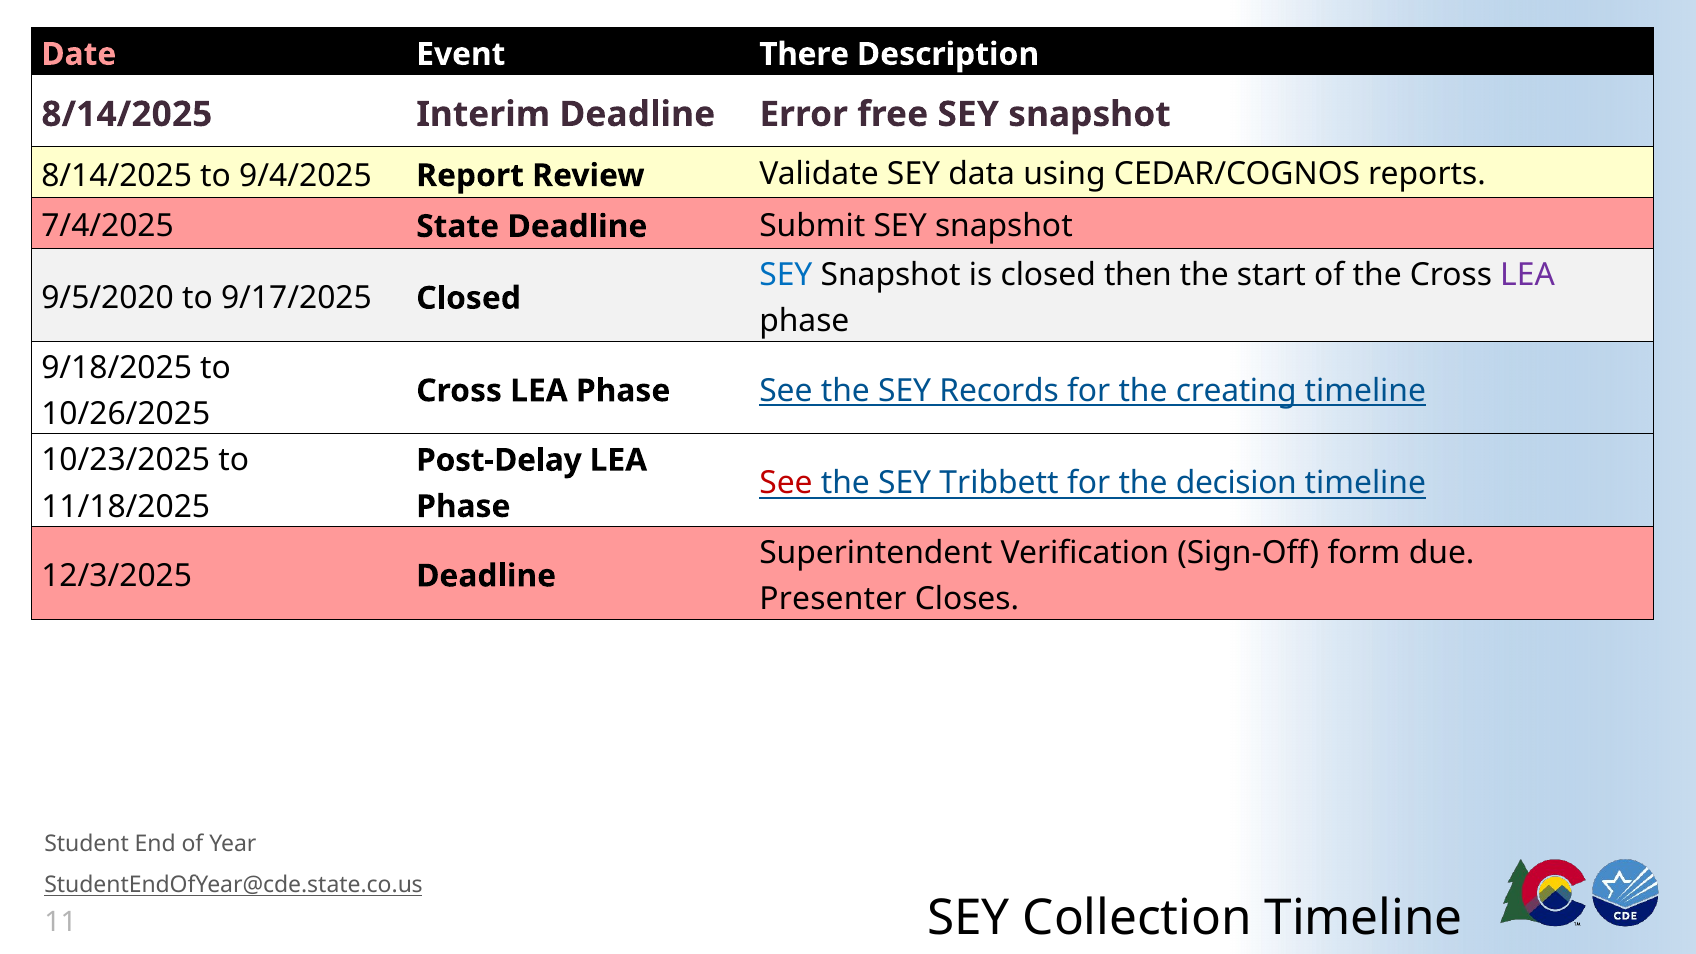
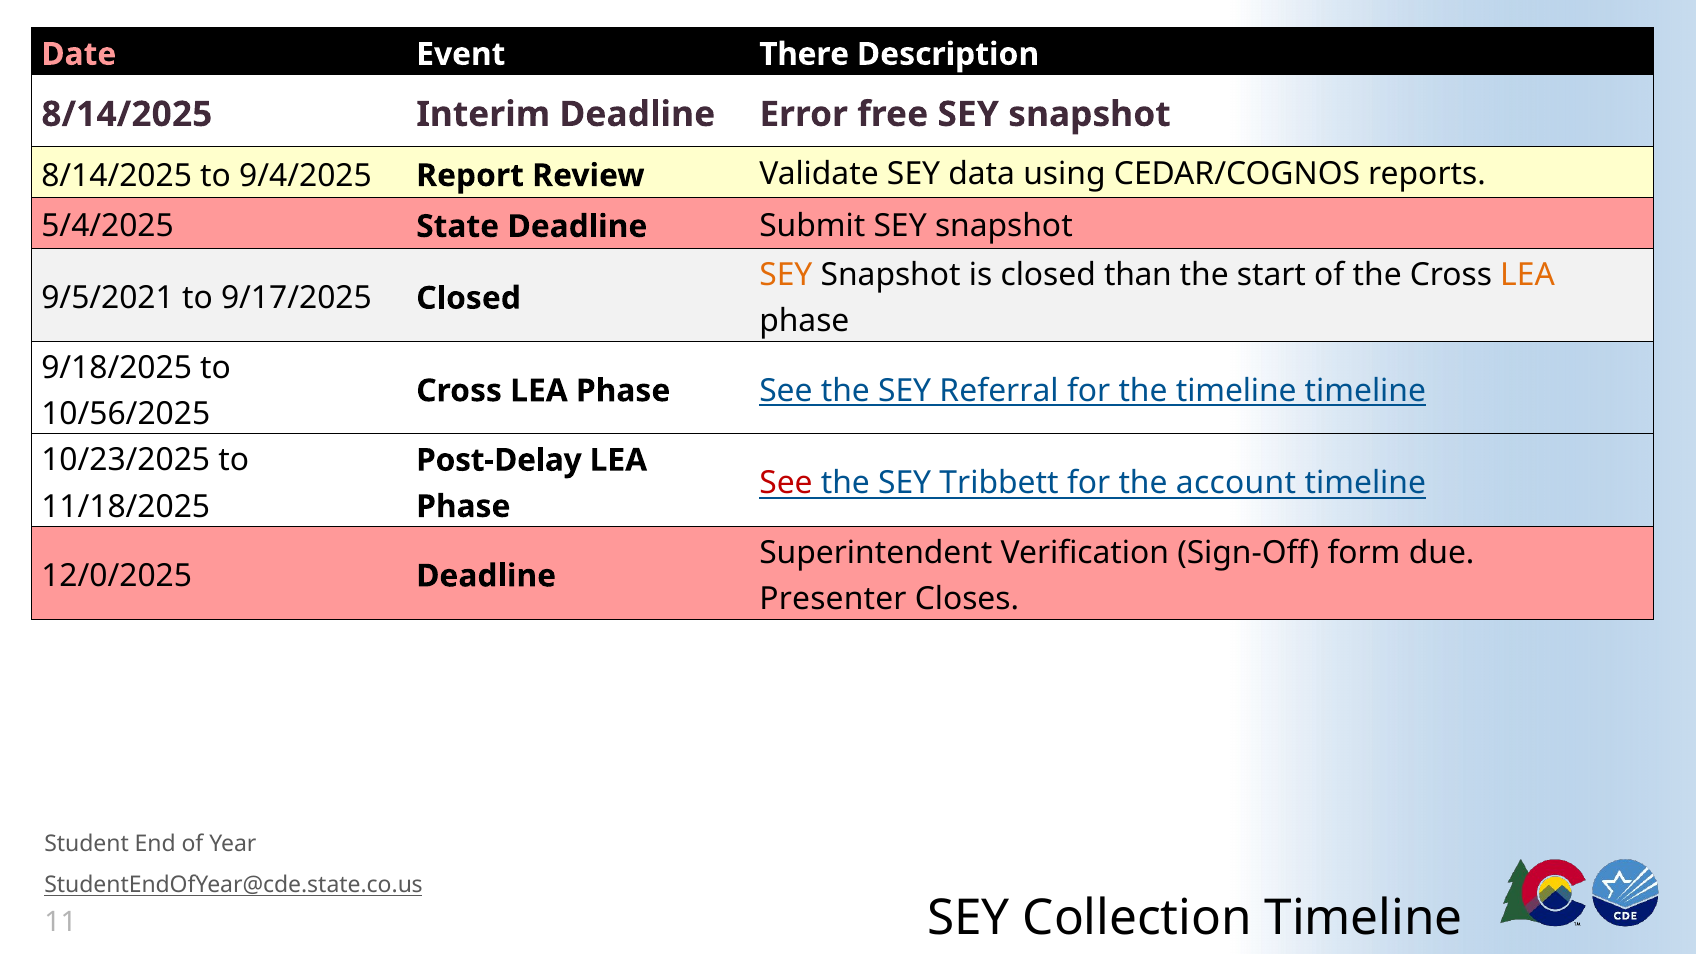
7/4/2025: 7/4/2025 -> 5/4/2025 (108, 226)
SEY colour: blue -> orange (786, 275)
then: then -> than (1138, 275)
LEA colour: purple -> orange (1528, 275)
9/5/2020: 9/5/2020 -> 9/5/2021 (108, 298)
Records: Records -> Referral (999, 391)
the creating: creating -> timeline (1236, 391)
10/26/2025: 10/26/2025 -> 10/56/2025 (126, 414)
decision: decision -> account (1236, 483)
12/3/2025: 12/3/2025 -> 12/0/2025 (117, 576)
